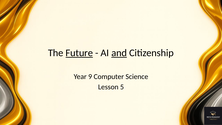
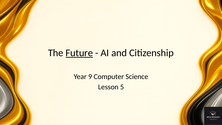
and underline: present -> none (119, 53)
